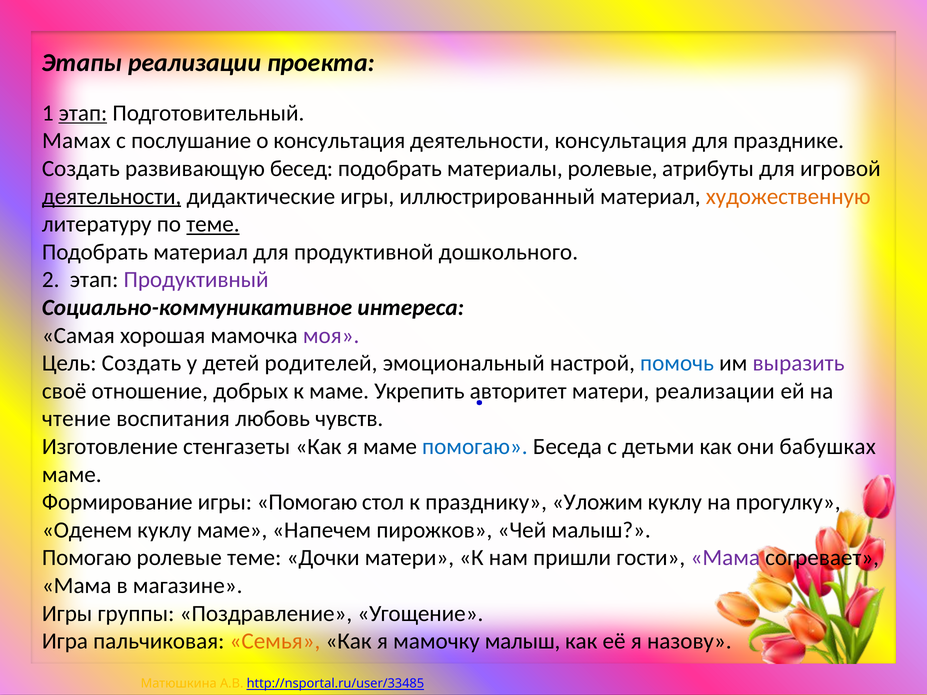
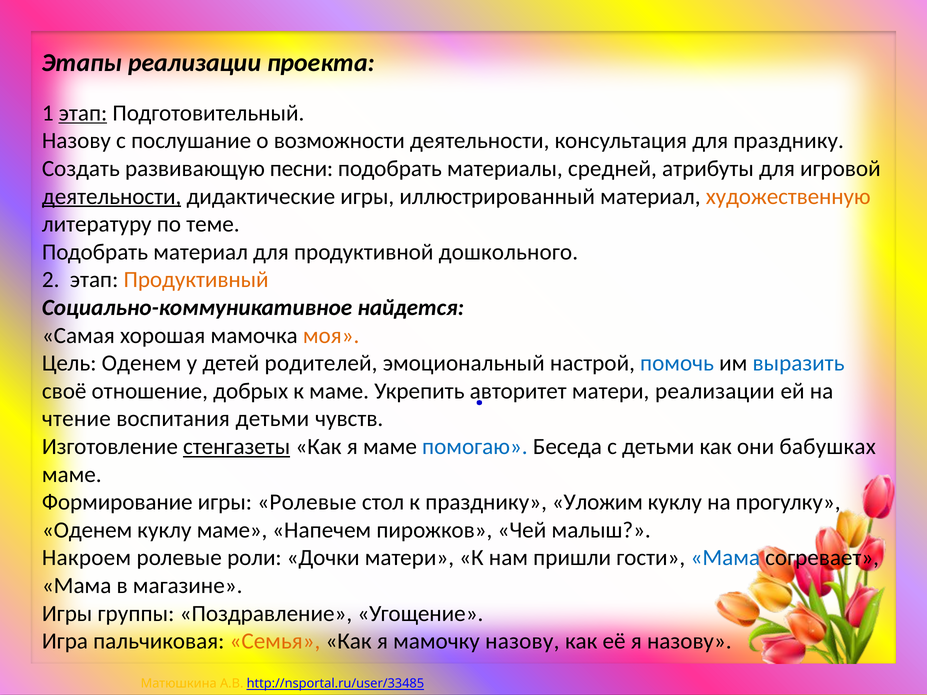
Мамах: Мамах -> Назову (76, 141)
о консультация: консультация -> возможности (339, 141)
для празднике: празднике -> празднику (789, 141)
бесед: бесед -> песни (301, 169)
материалы ролевые: ролевые -> средней (612, 169)
теме underline: present -> none (213, 224)
Продуктивный colour: purple -> orange (196, 280)
интереса: интереса -> найдется (411, 308)
моя colour: purple -> orange (331, 336)
Цель Создать: Создать -> Оденем (142, 363)
выразить colour: purple -> blue (799, 363)
воспитания любовь: любовь -> детьми (272, 419)
стенгазеты underline: none -> present (237, 447)
игры Помогаю: Помогаю -> Ролевые (307, 502)
Помогаю: Помогаю -> Накроем (87, 558)
ролевые теме: теме -> роли (254, 558)
Мама colour: purple -> blue (725, 558)
мамочку малыш: малыш -> назову (522, 641)
